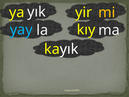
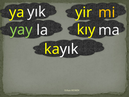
yay colour: light blue -> light green (21, 30)
